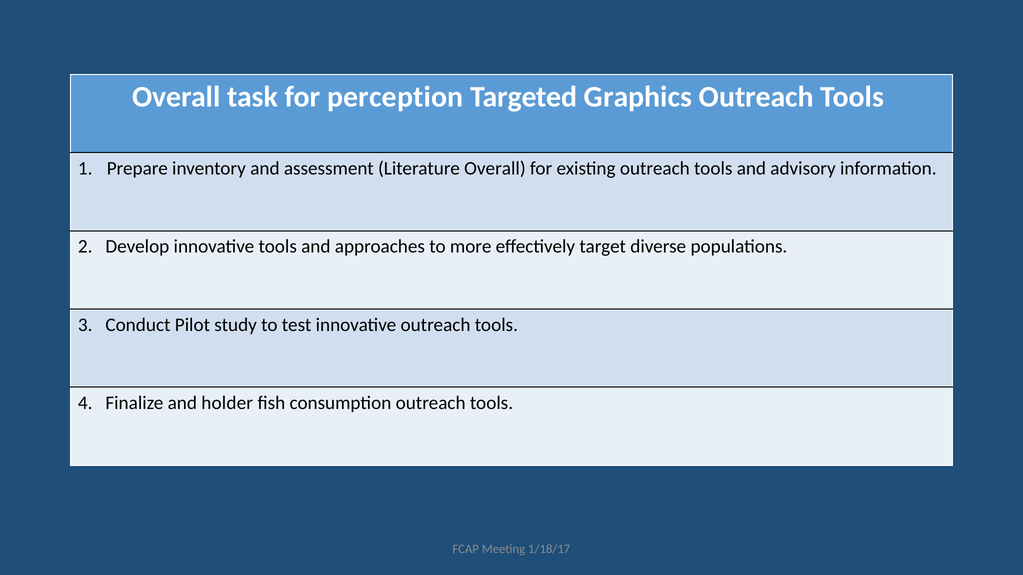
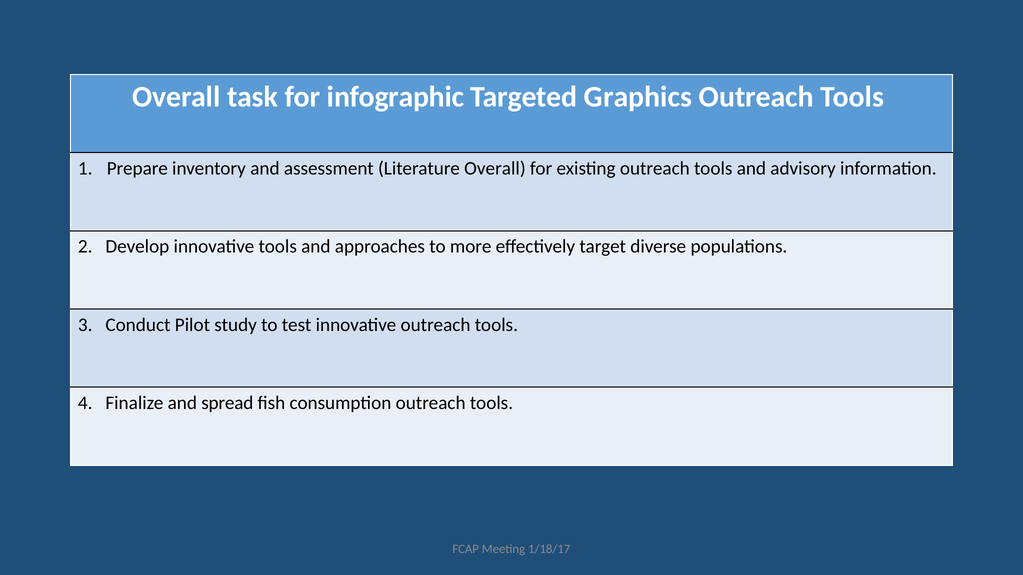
perception: perception -> infographic (395, 97)
holder: holder -> spread (227, 403)
